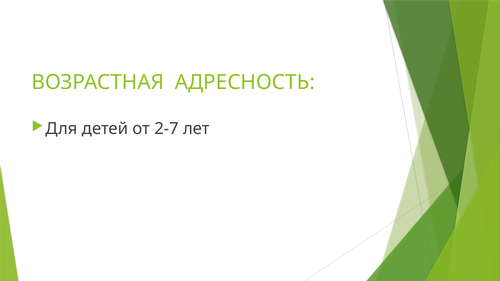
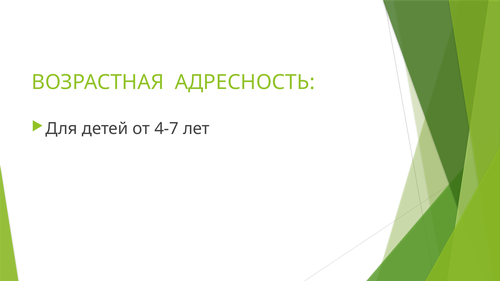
2-7: 2-7 -> 4-7 (167, 129)
